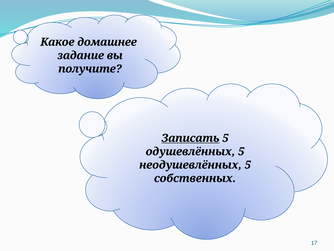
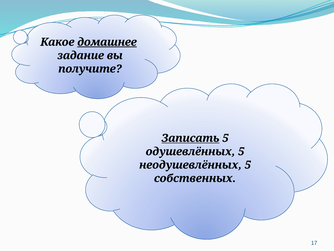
домашнее underline: none -> present (107, 42)
